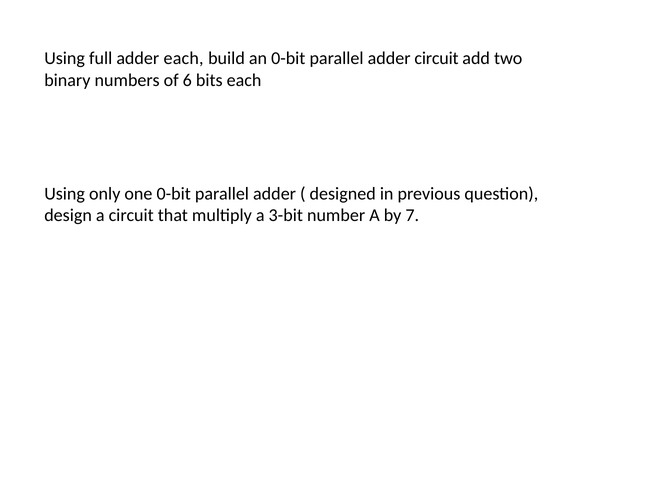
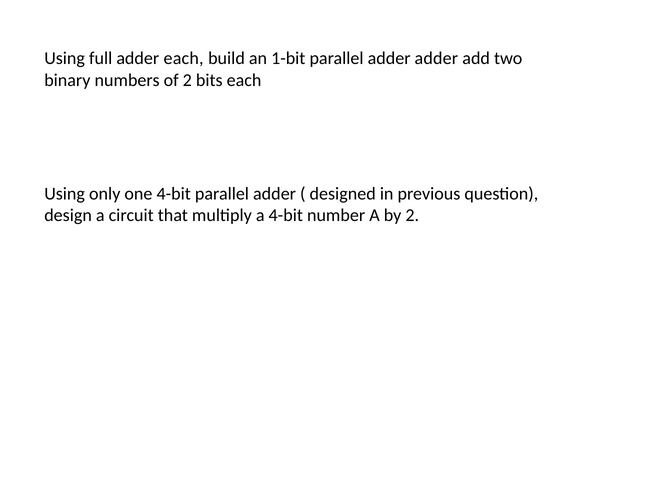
an 0-bit: 0-bit -> 1-bit (288, 59)
adder circuit: circuit -> adder (436, 59)
of 6: 6 -> 2 (187, 80)
one 0-bit: 0-bit -> 4-bit (174, 194)
a 3-bit: 3-bit -> 4-bit (286, 215)
by 7: 7 -> 2 (412, 215)
